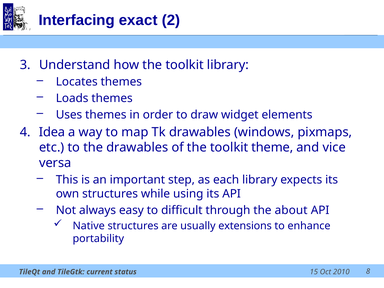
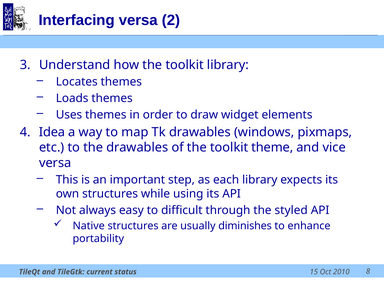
Interfacing exact: exact -> versa (138, 20)
about: about -> styled (291, 210)
extensions: extensions -> diminishes (245, 226)
